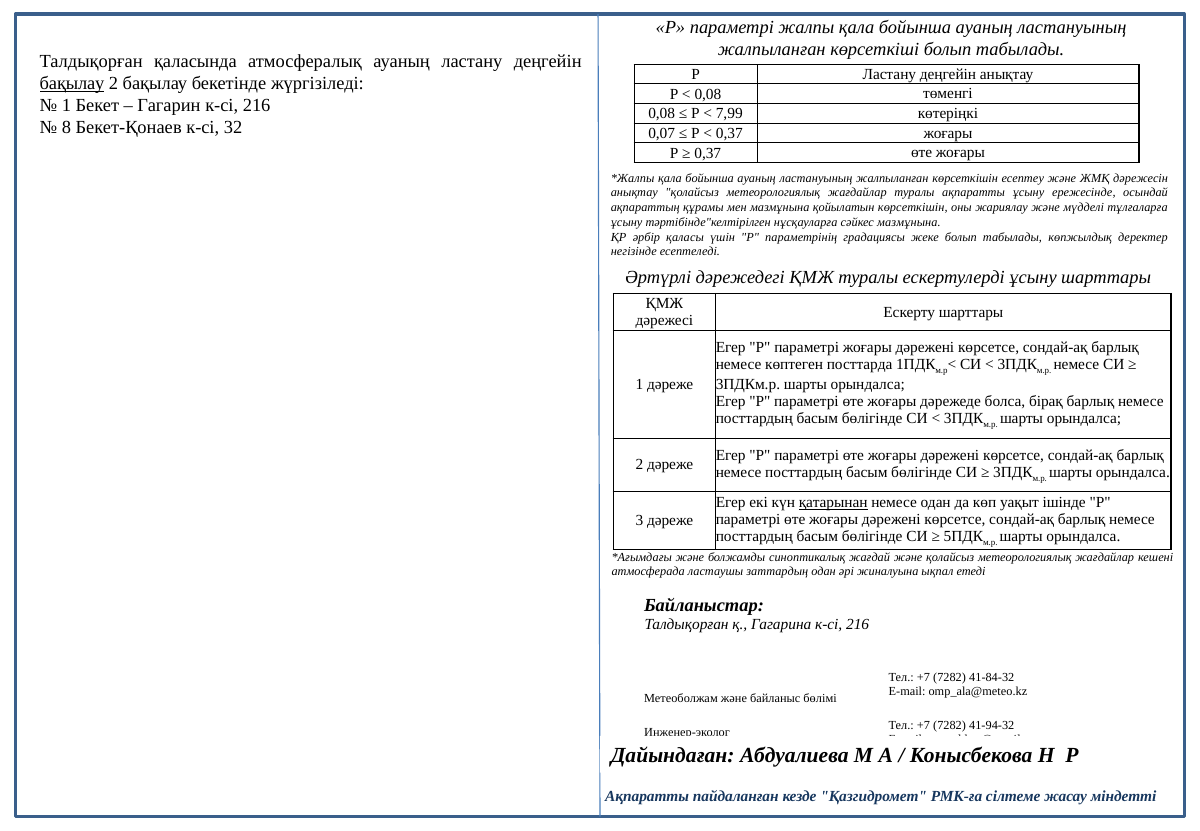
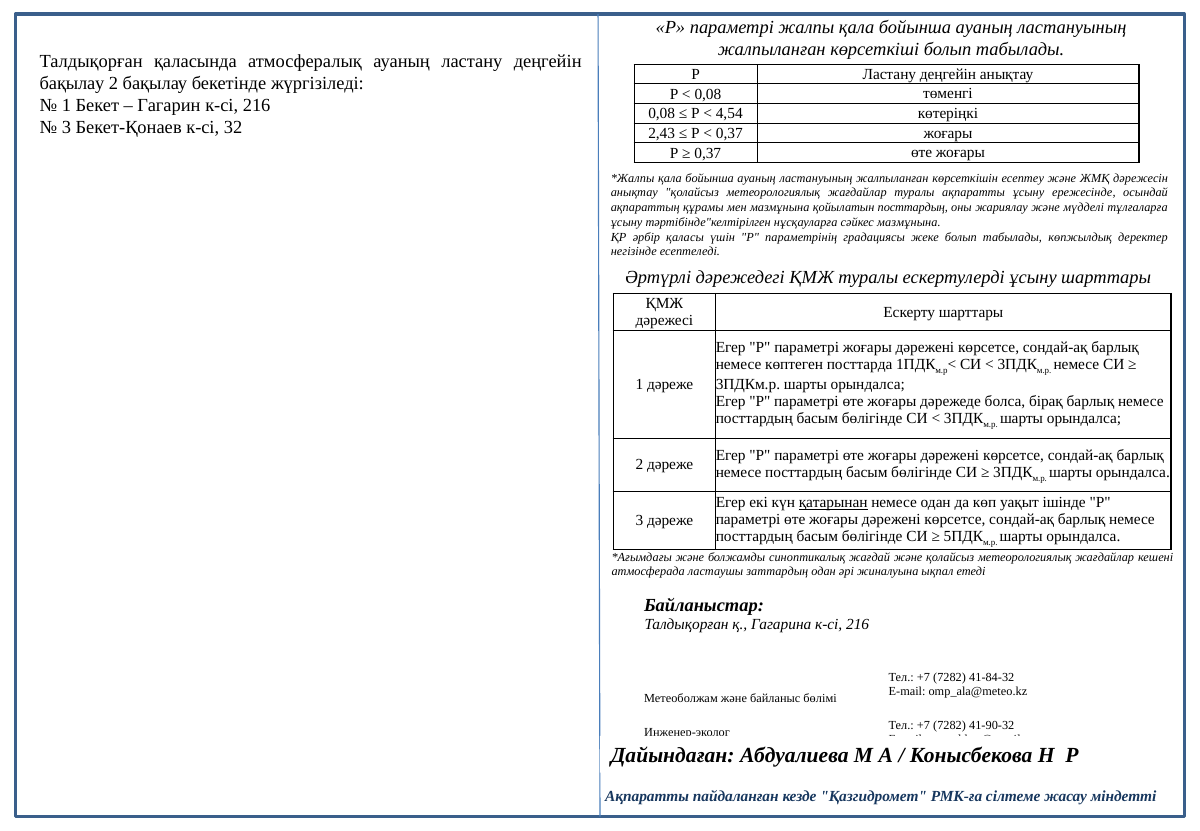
бақылау underline: present -> none (72, 83)
7,99: 7,99 -> 4,54 (729, 114)
8: 8 -> 3 (66, 127)
0,07: 0,07 -> 2,43 (662, 134)
қойылатын көрсеткішін: көрсеткішін -> посттардың (913, 208)
41-94-32: 41-94-32 -> 41-90-32 (992, 725)
